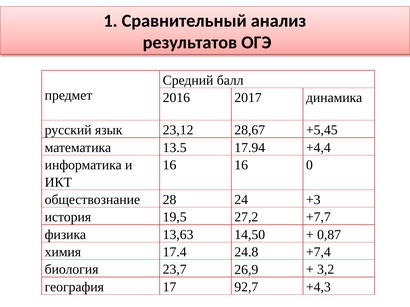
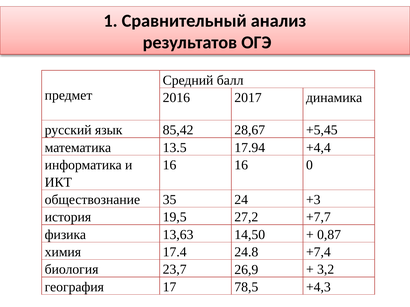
23,12: 23,12 -> 85,42 (178, 130)
28: 28 -> 35 (170, 200)
92,7: 92,7 -> 78,5 (246, 287)
